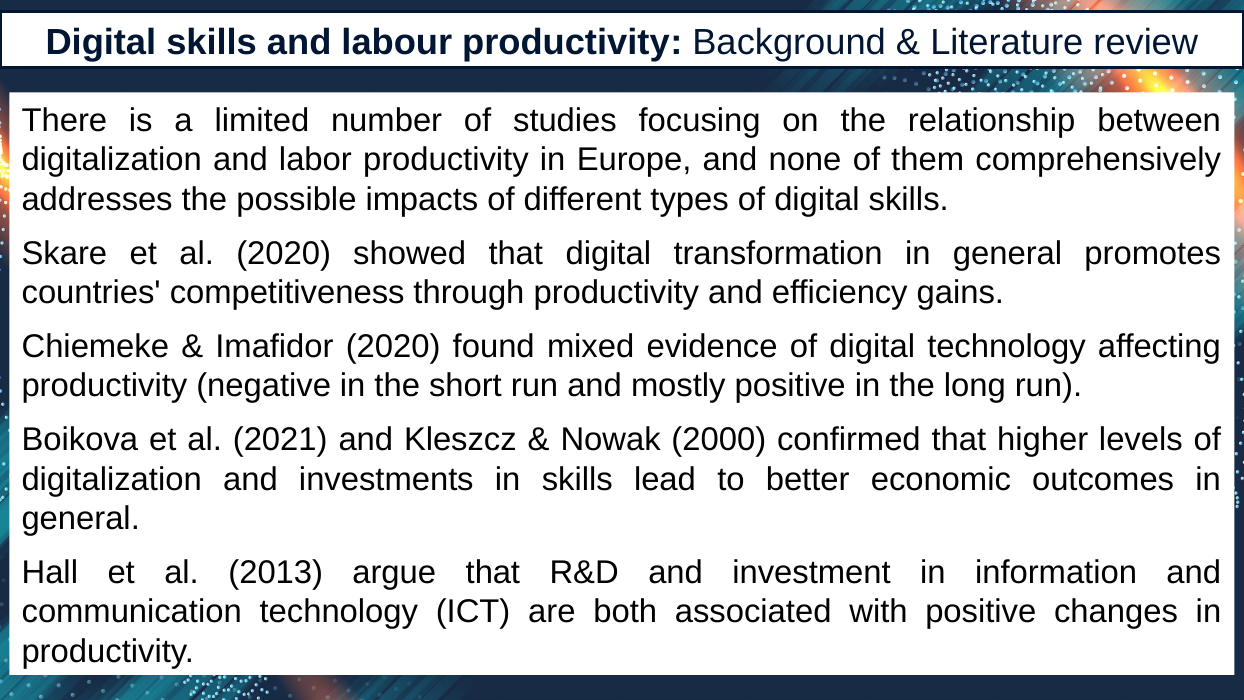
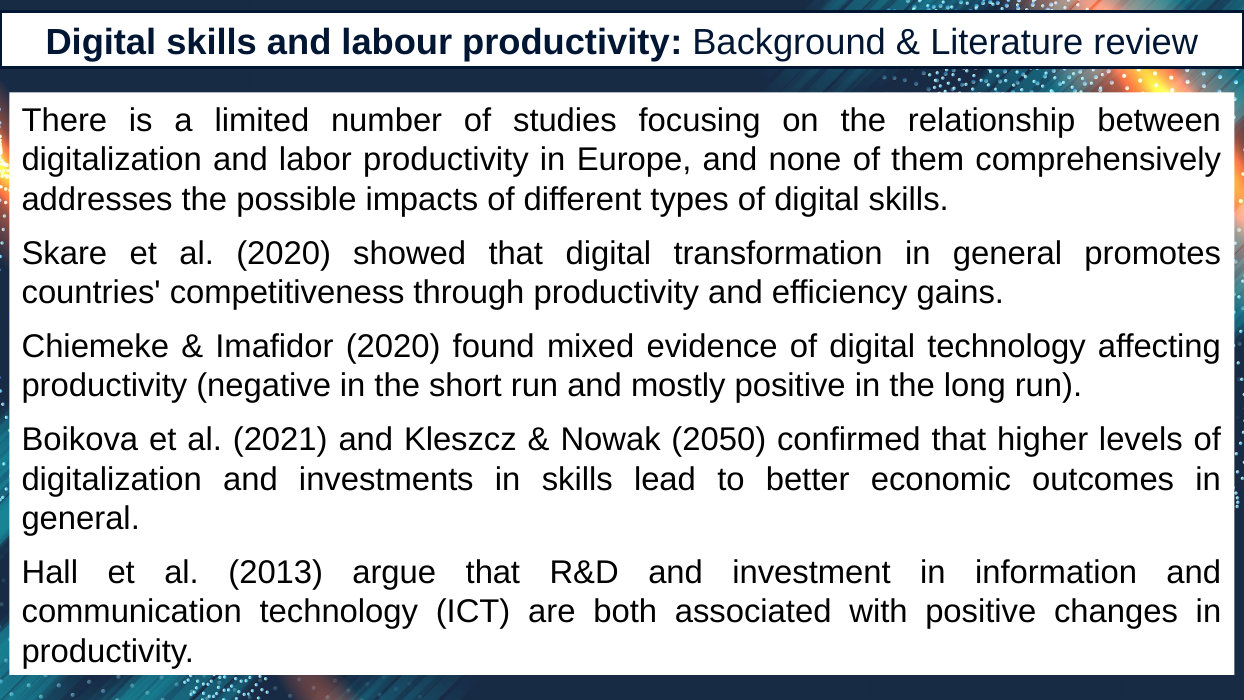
2000: 2000 -> 2050 (719, 440)
